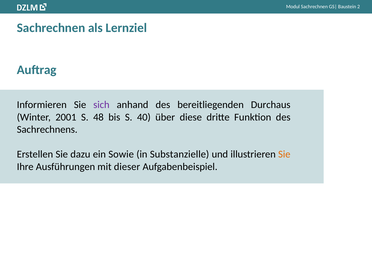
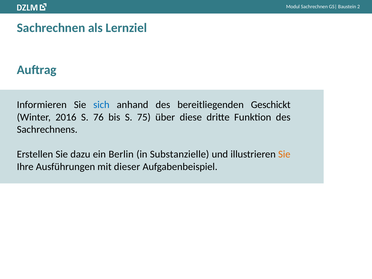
sich colour: purple -> blue (101, 105)
Durchaus: Durchaus -> Geschickt (271, 105)
2001: 2001 -> 2016 (66, 117)
48: 48 -> 76 (98, 117)
40: 40 -> 75 (144, 117)
Sowie: Sowie -> Berlin (121, 154)
